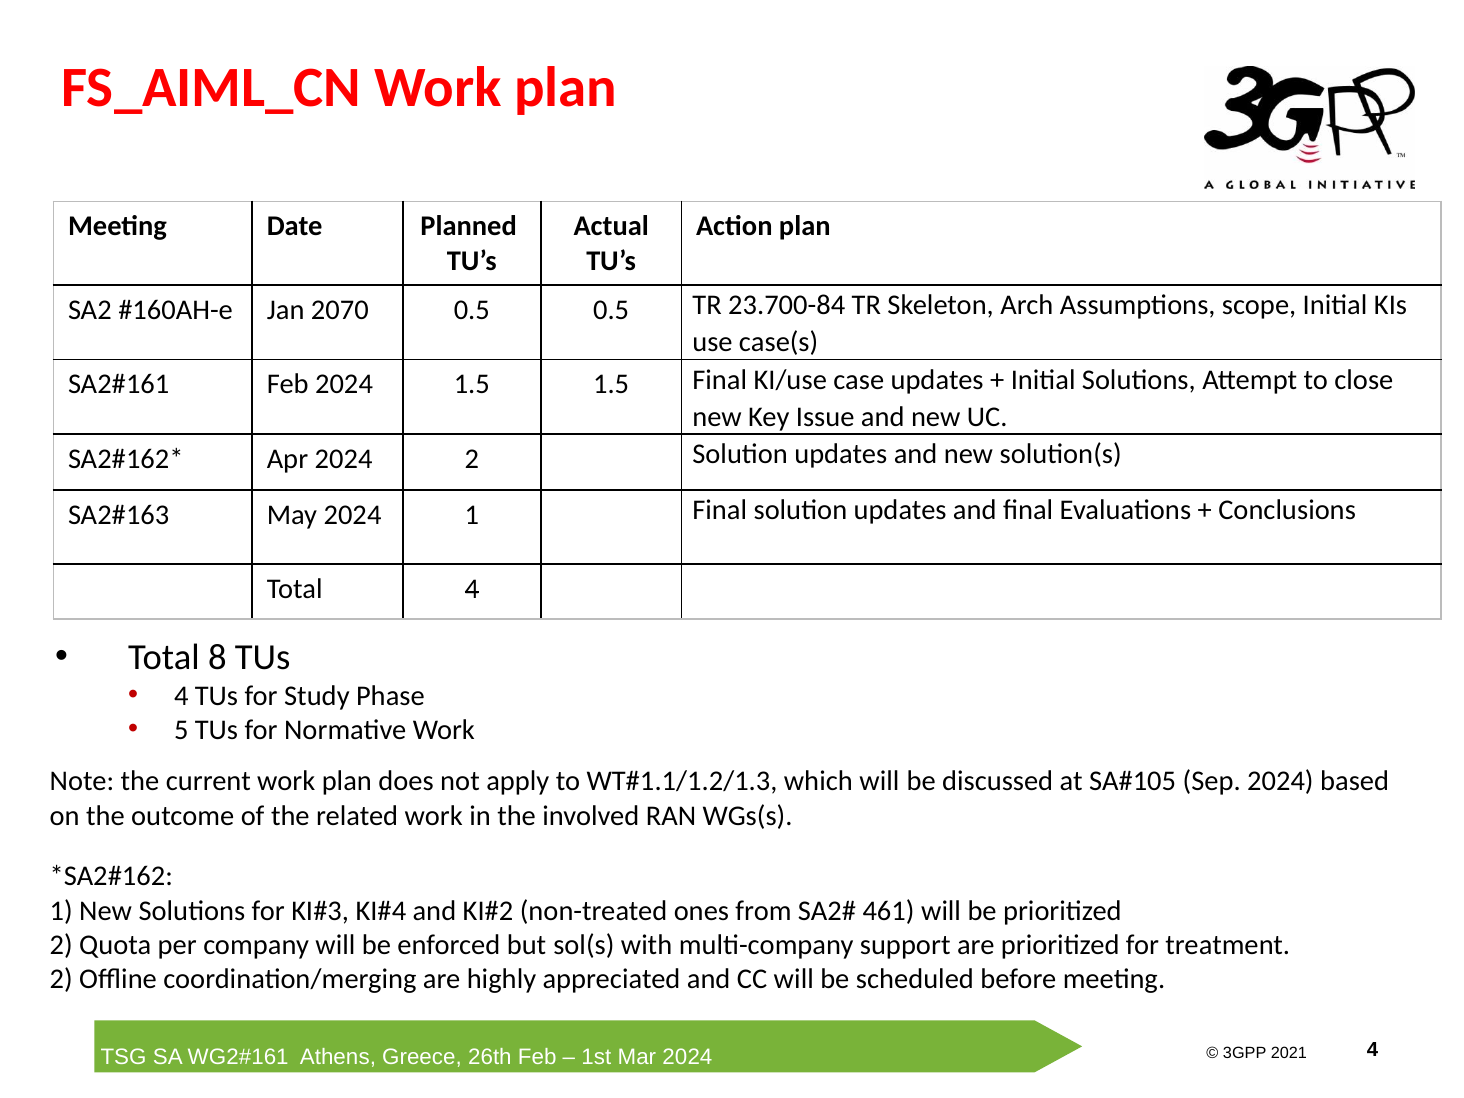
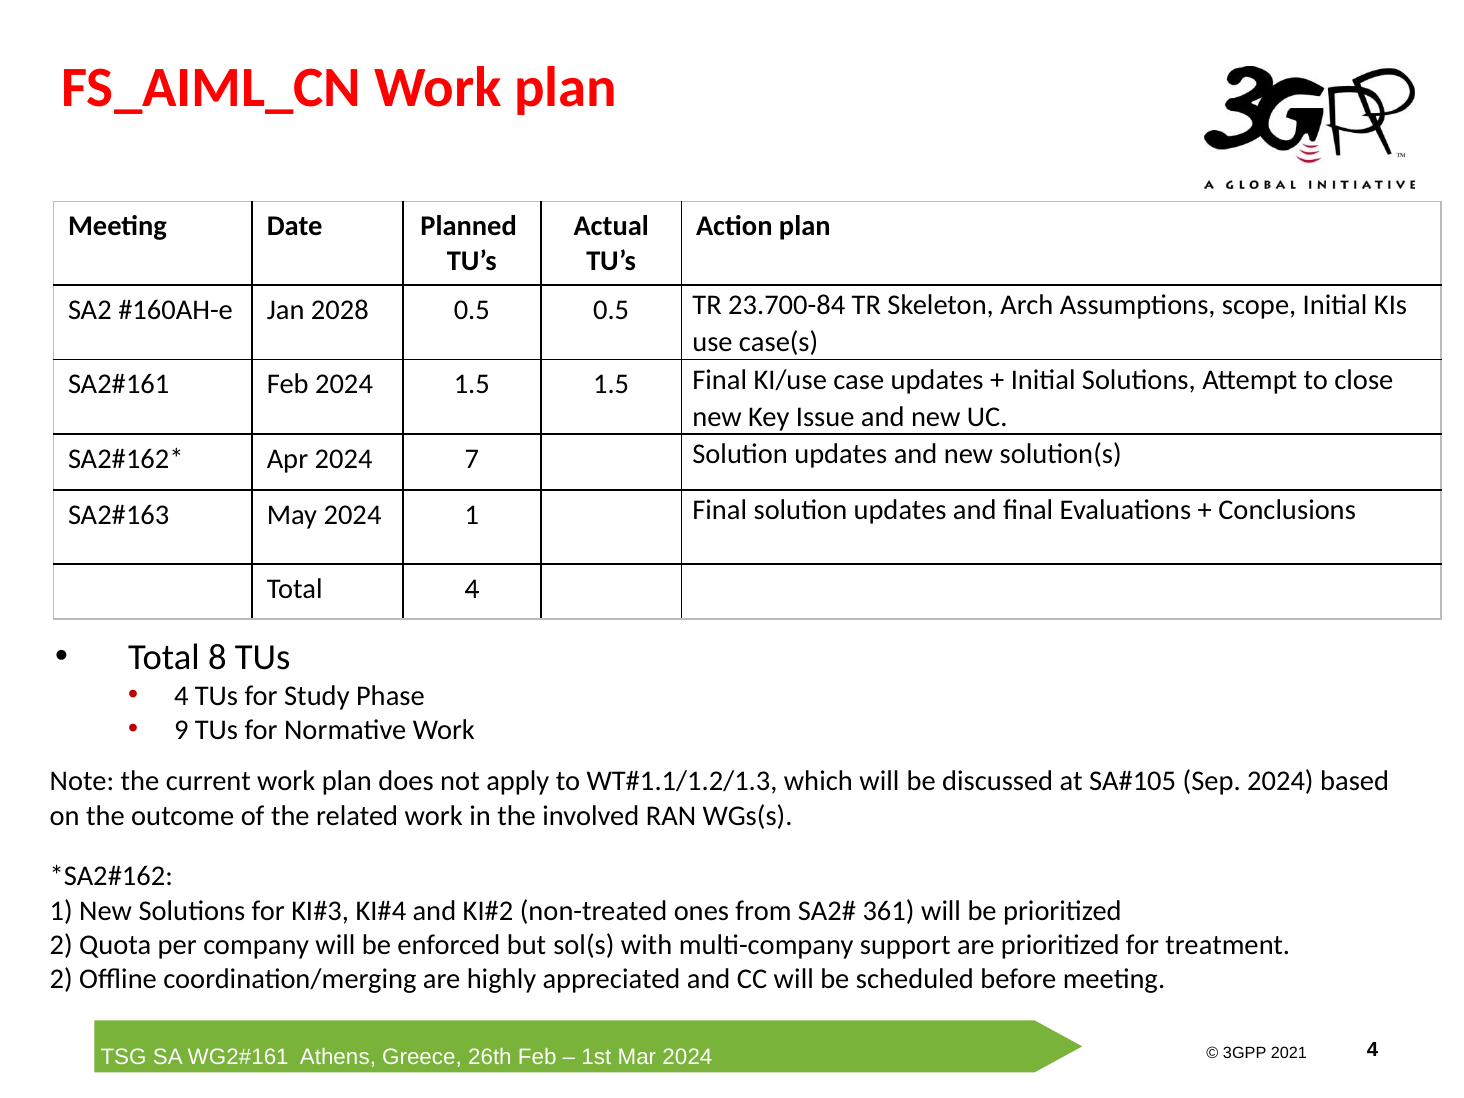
2070: 2070 -> 2028 (340, 310)
2024 2: 2 -> 7 (472, 459)
5: 5 -> 9 (181, 730)
461: 461 -> 361 (889, 911)
